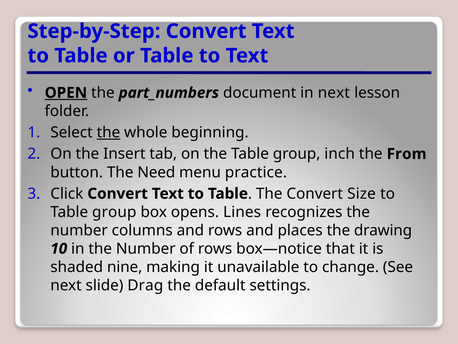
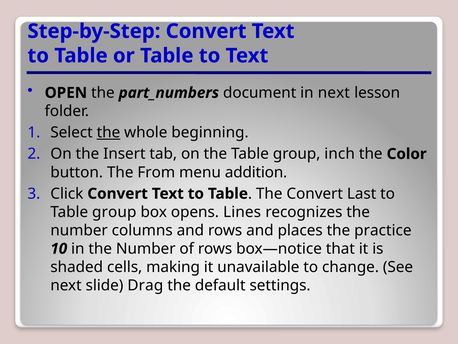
OPEN underline: present -> none (66, 93)
From: From -> Color (407, 154)
Need: Need -> From (156, 172)
practice: practice -> addition (256, 172)
Size: Size -> Last (362, 193)
drawing: drawing -> practice (383, 230)
nine: nine -> cells (125, 267)
